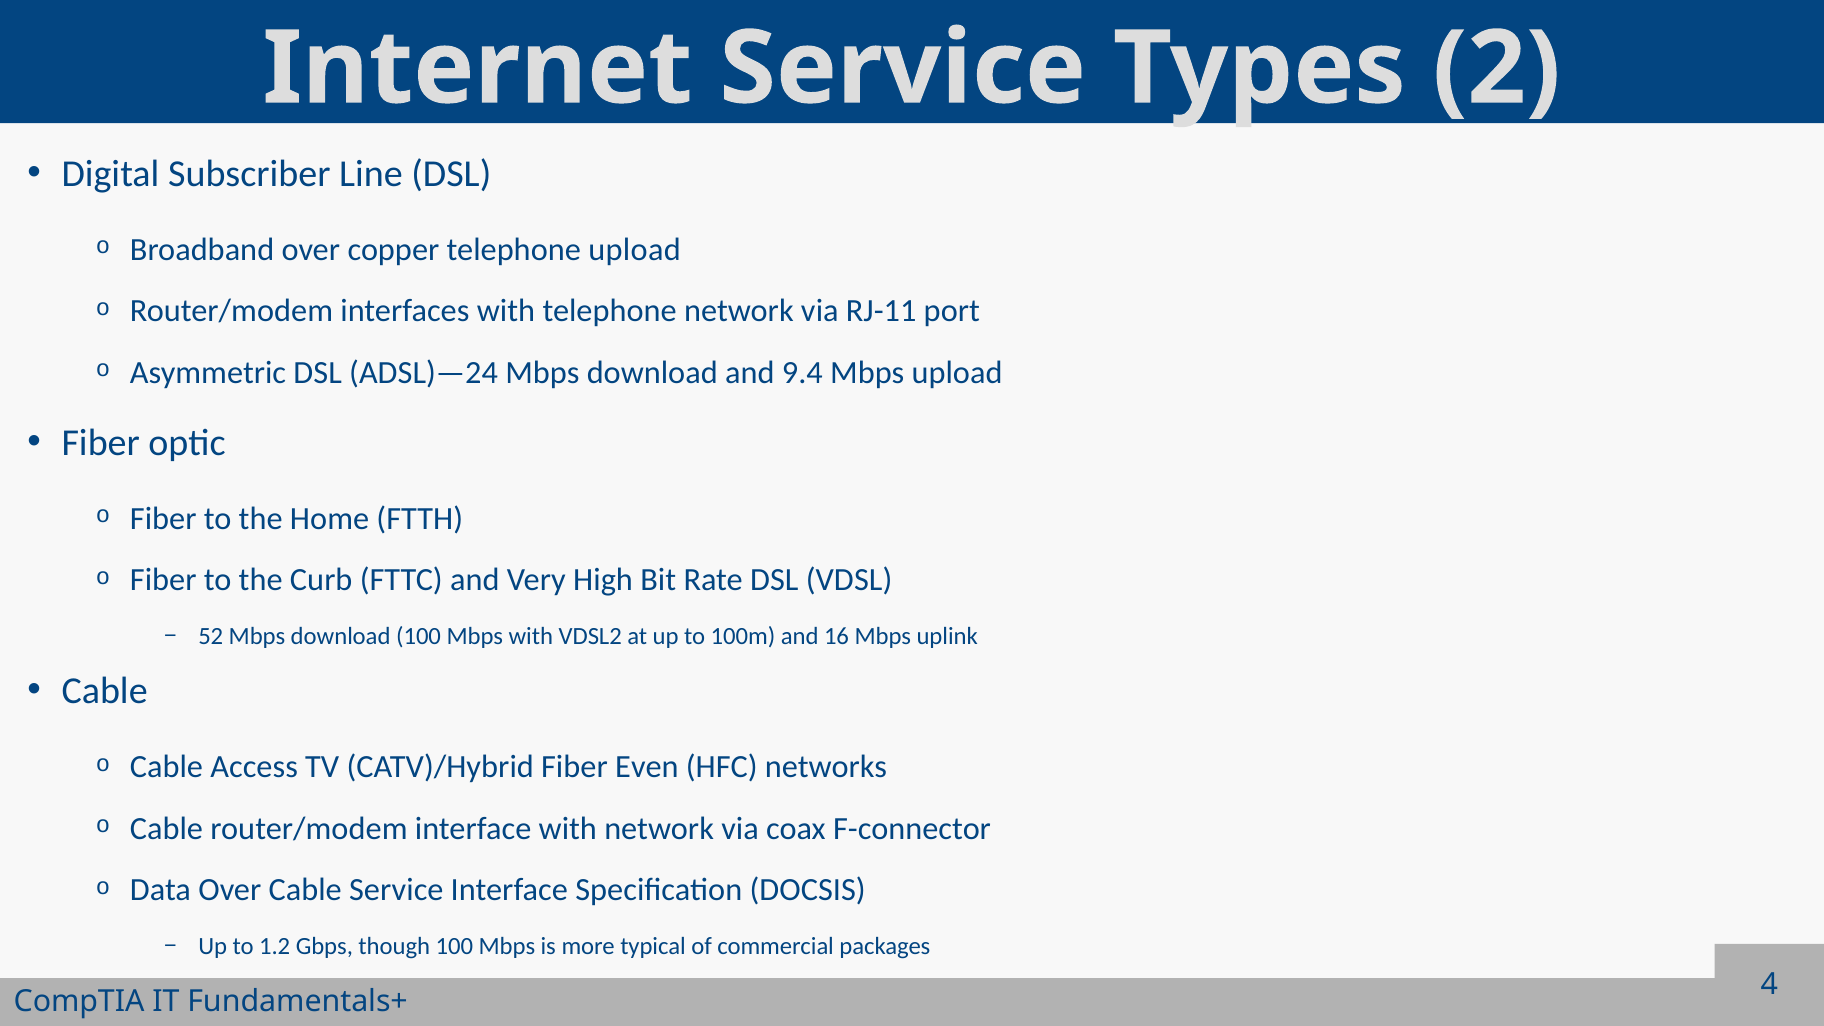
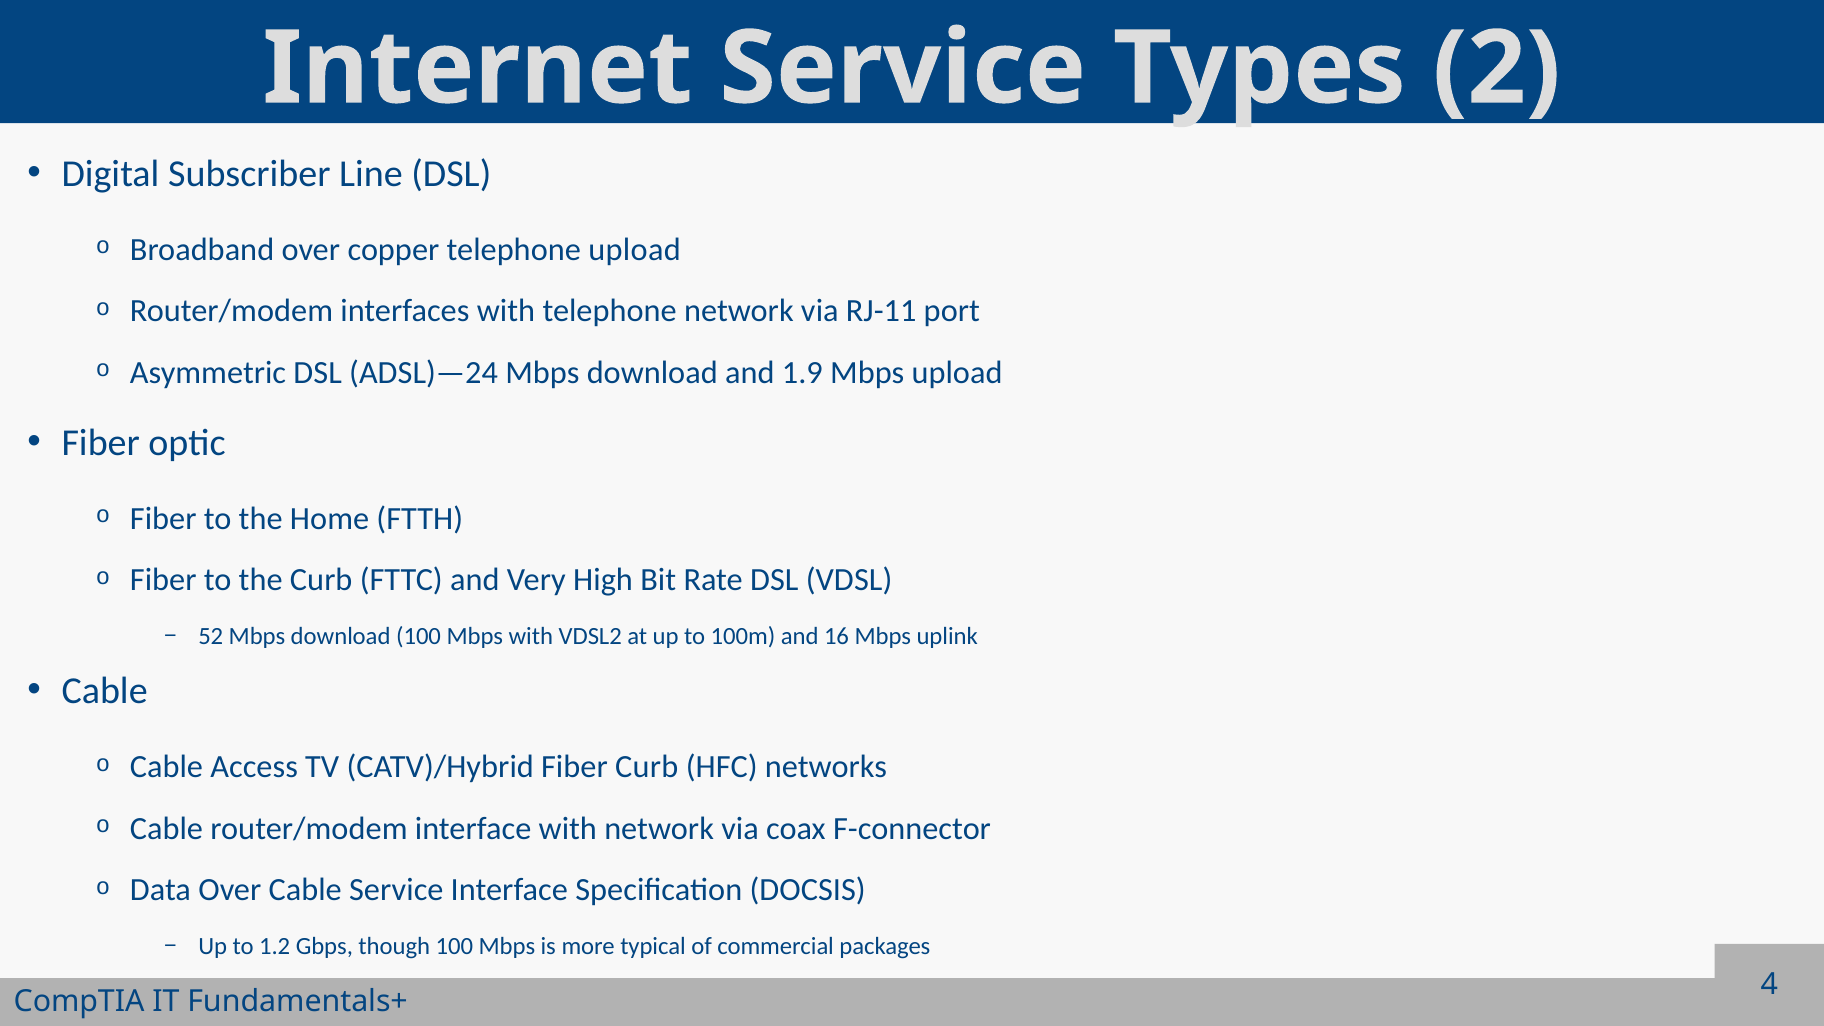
9.4: 9.4 -> 1.9 (802, 373)
Fiber Even: Even -> Curb (647, 767)
